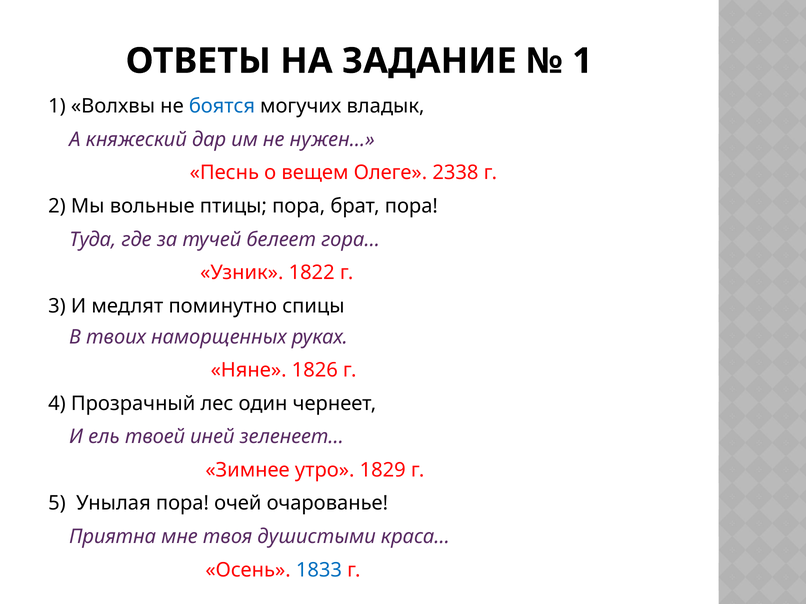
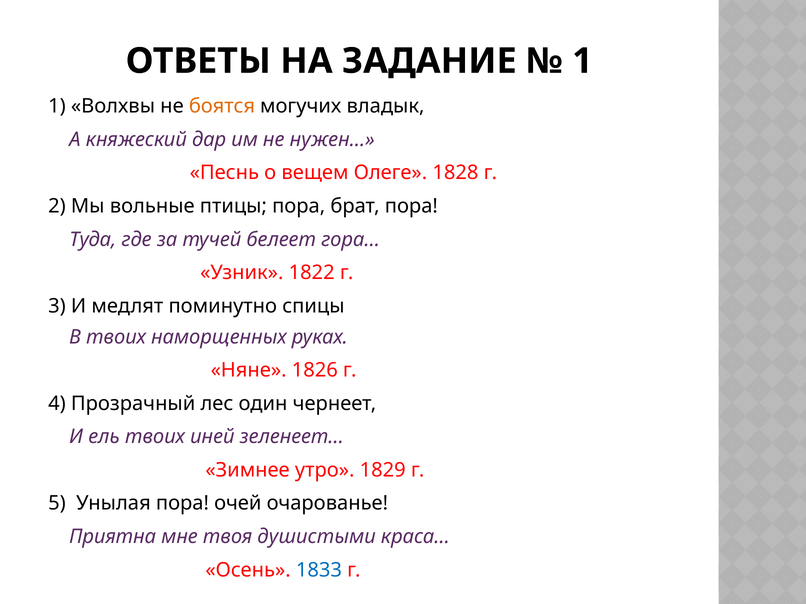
боятся colour: blue -> orange (222, 106)
2338: 2338 -> 1828 (455, 173)
ель твоей: твоей -> твоих (155, 437)
